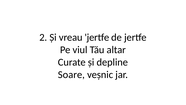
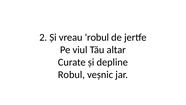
vreau jertfe: jertfe -> robul (97, 37)
Soare: Soare -> Robul (71, 74)
